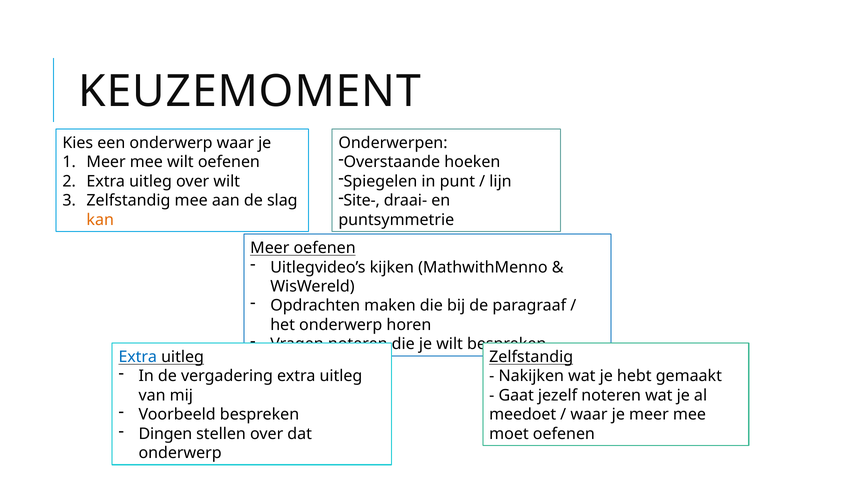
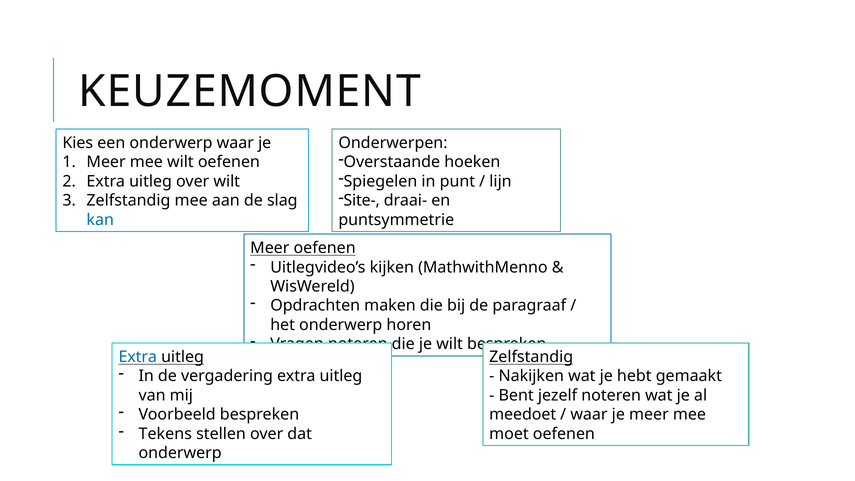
kan colour: orange -> blue (100, 220)
Gaat: Gaat -> Bent (516, 395)
Dingen: Dingen -> Tekens (165, 434)
